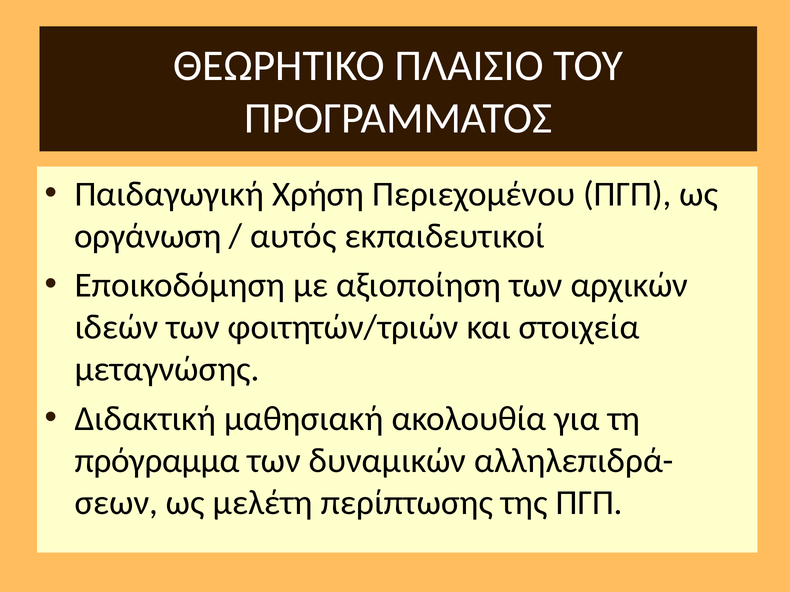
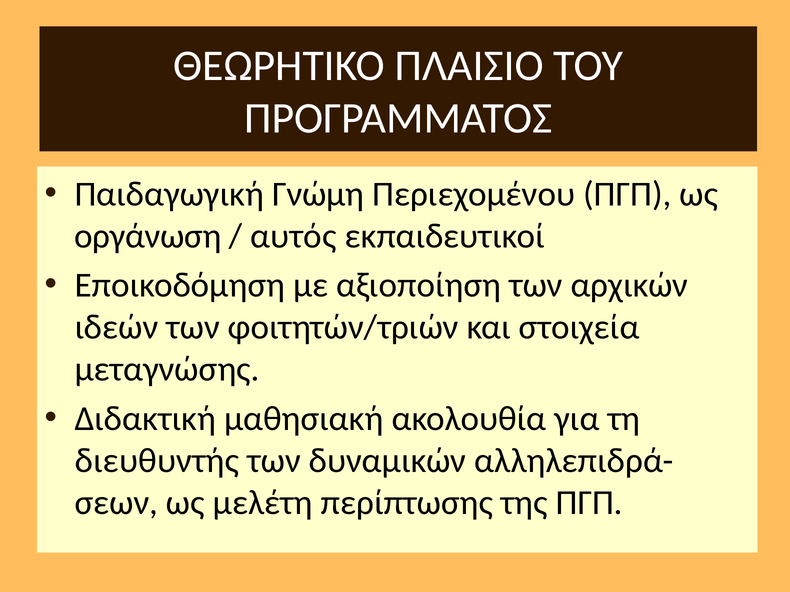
Χρήση: Χρήση -> Γνώμη (318, 194)
πρόγραμμα: πρόγραμμα -> διευθυντής (157, 461)
